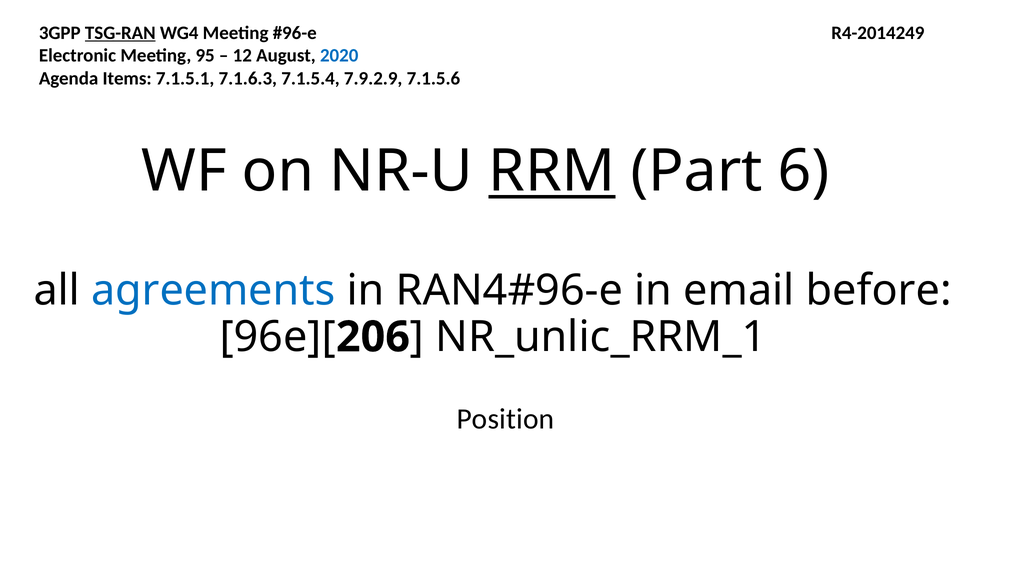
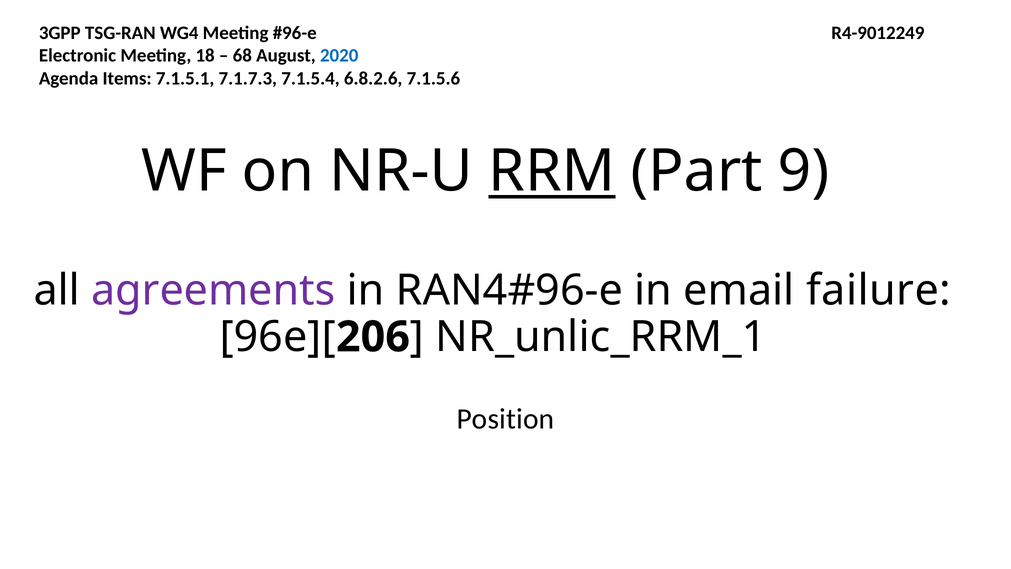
TSG-RAN underline: present -> none (120, 33)
R4-2014249: R4-2014249 -> R4-9012249 (878, 33)
95: 95 -> 18 (205, 56)
12: 12 -> 68 (242, 56)
7.1.6.3: 7.1.6.3 -> 7.1.7.3 (248, 78)
7.9.2.9: 7.9.2.9 -> 6.8.2.6 (373, 78)
6: 6 -> 9 (804, 171)
agreements colour: blue -> purple (213, 290)
before: before -> failure (879, 290)
